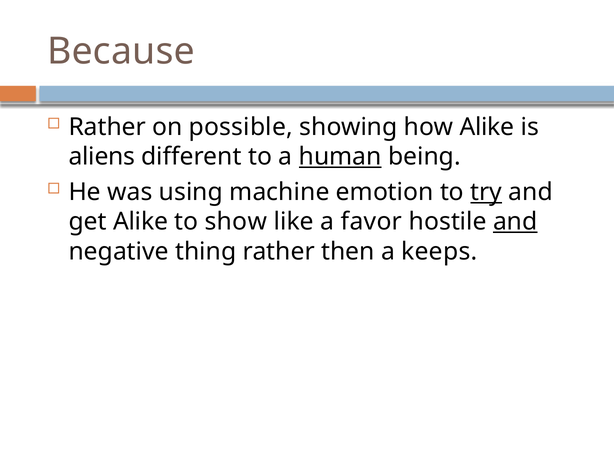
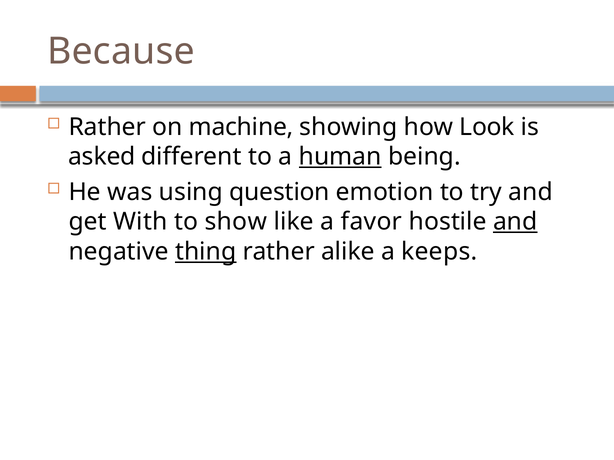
possible: possible -> machine (241, 127)
how Alike: Alike -> Look (487, 127)
aliens: aliens -> asked (102, 157)
machine: machine -> question (280, 192)
try underline: present -> none (486, 192)
get Alike: Alike -> With (140, 222)
thing underline: none -> present (206, 252)
then: then -> alike (348, 252)
